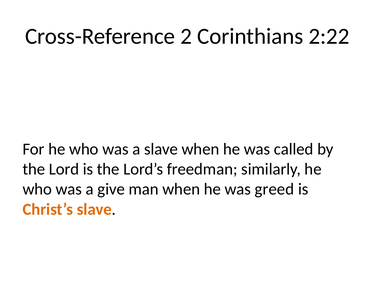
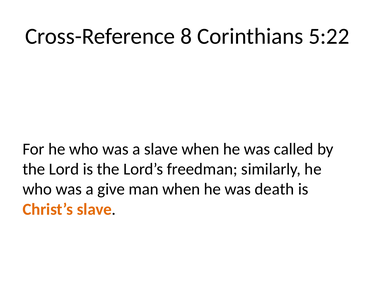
2: 2 -> 8 (186, 36)
2:22: 2:22 -> 5:22 (329, 36)
greed: greed -> death (274, 189)
